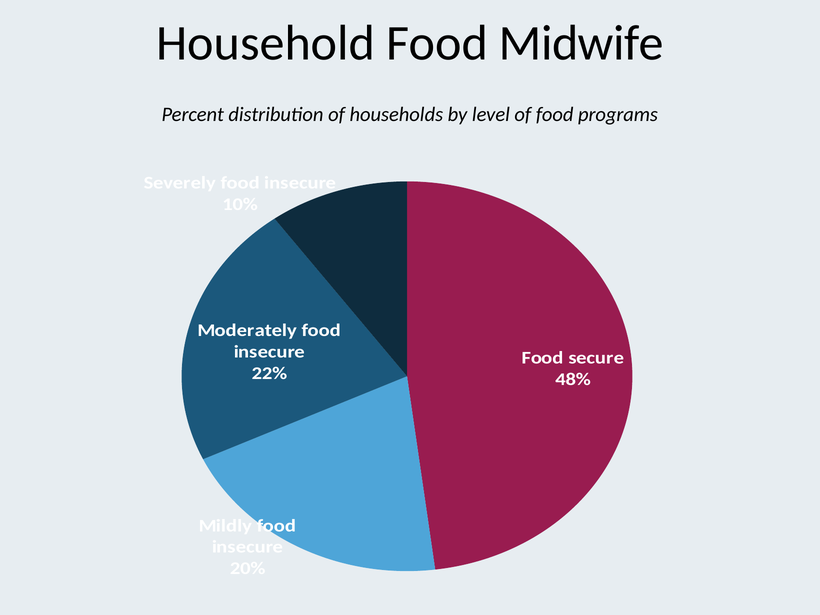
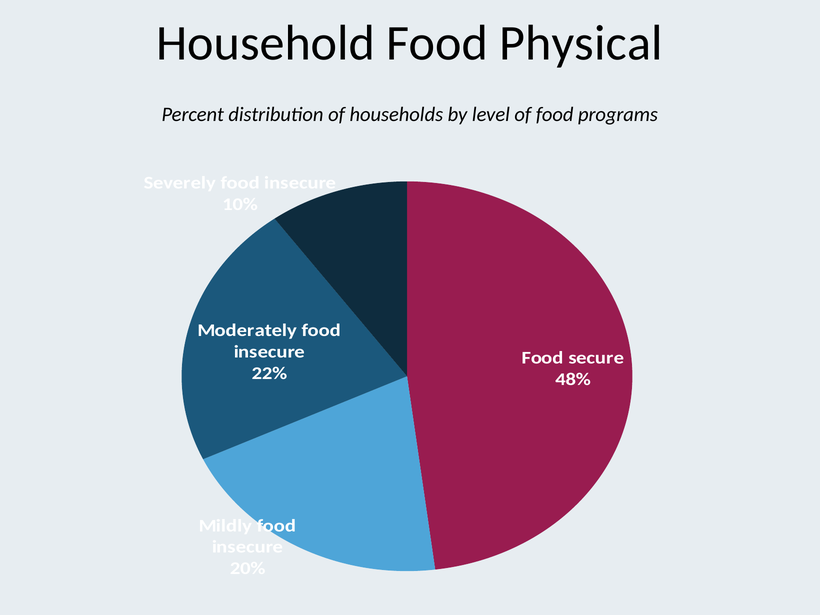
Midwife: Midwife -> Physical (581, 43)
